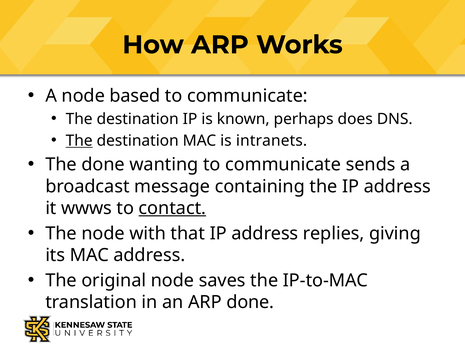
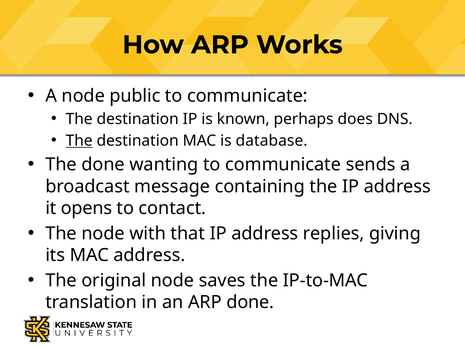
based: based -> public (135, 96)
intranets: intranets -> database (272, 141)
wwws: wwws -> opens (87, 208)
contact underline: present -> none (172, 208)
